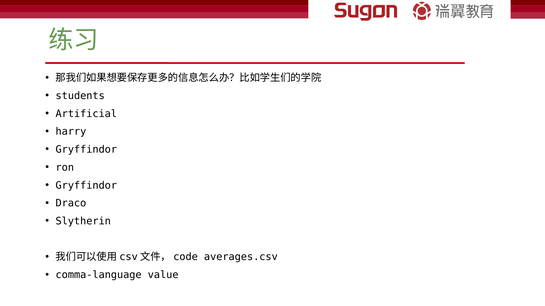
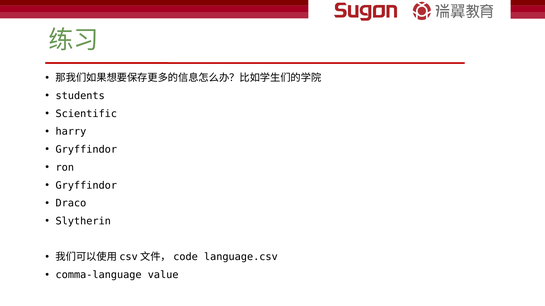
Artificial: Artificial -> Scientific (86, 114)
averages.csv: averages.csv -> language.csv (241, 257)
